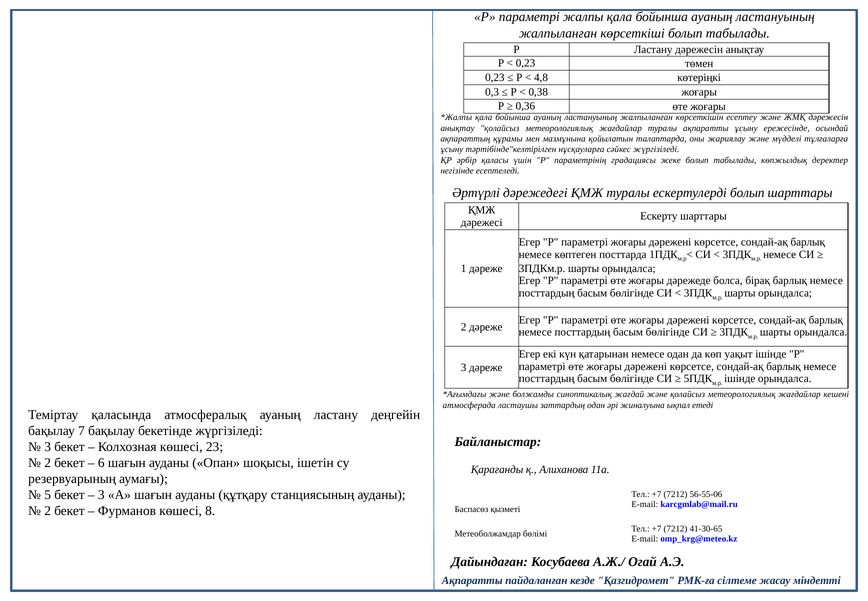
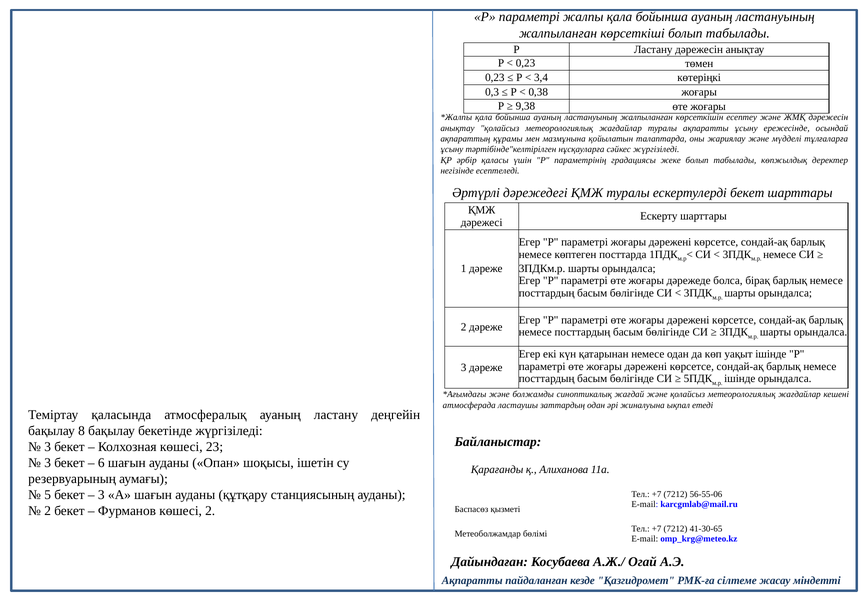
4,8: 4,8 -> 3,4 (541, 78)
0,36: 0,36 -> 9,38 (525, 106)
ескертулерді болып: болып -> бекет (747, 193)
7: 7 -> 8 (82, 431)
2: 2 -> 3 (48, 463)
көшесі 8: 8 -> 2 (210, 511)
